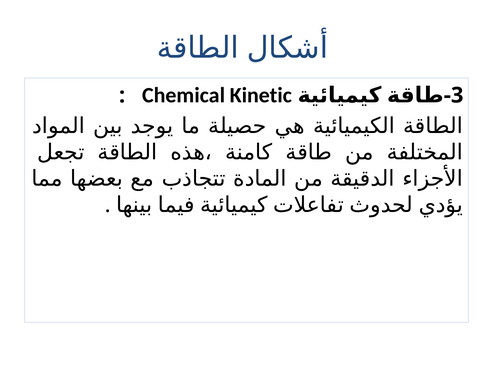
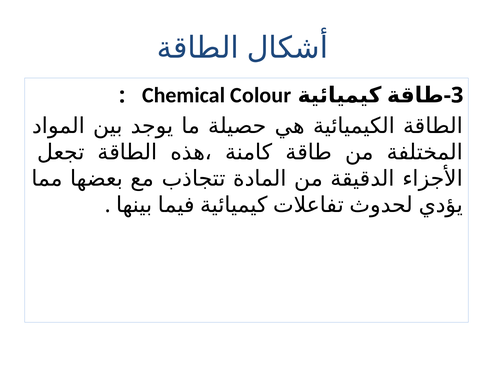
Kinetic: Kinetic -> Colour (261, 95)
